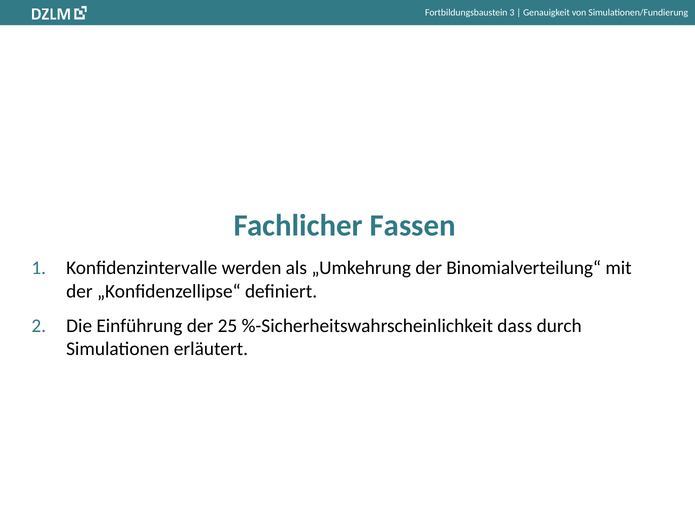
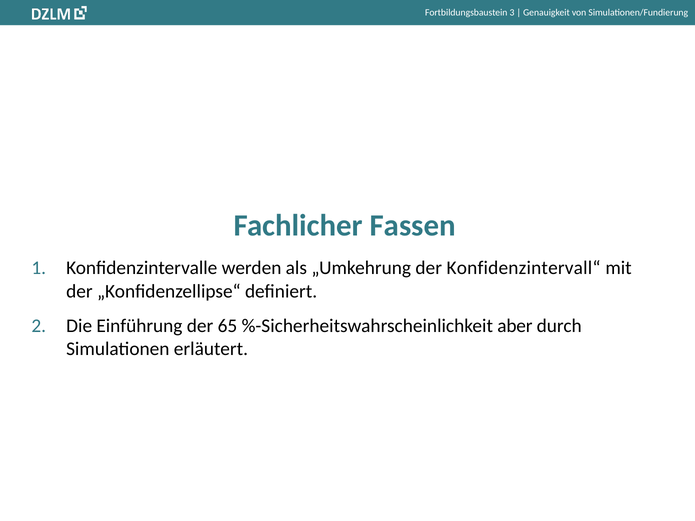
Binomialverteilung“: Binomialverteilung“ -> Konfidenzintervall“ (524, 268)
25: 25 -> 65 (227, 326)
dass: dass -> aber (515, 326)
